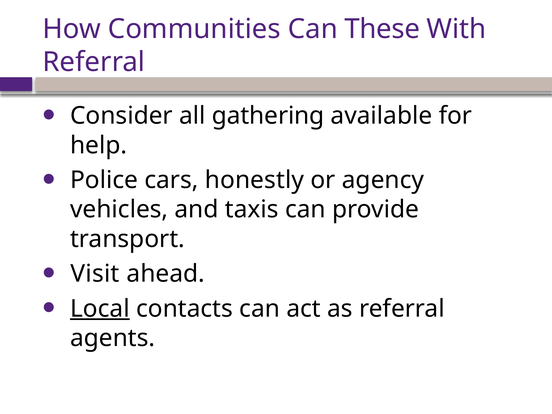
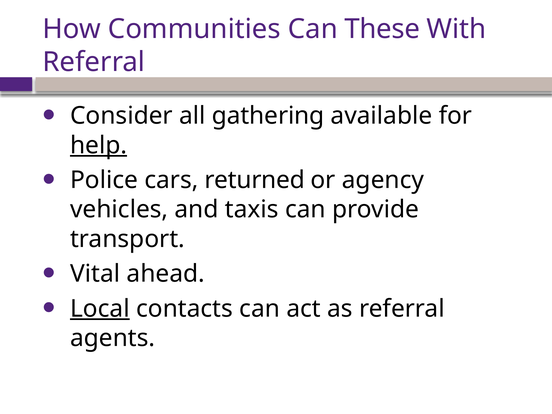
help underline: none -> present (99, 145)
honestly: honestly -> returned (255, 180)
Visit: Visit -> Vital (95, 274)
